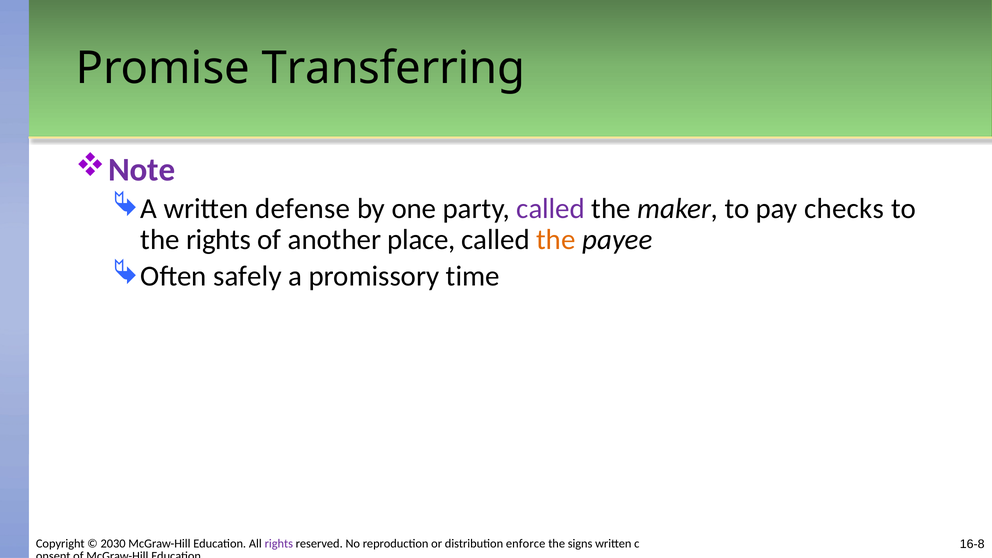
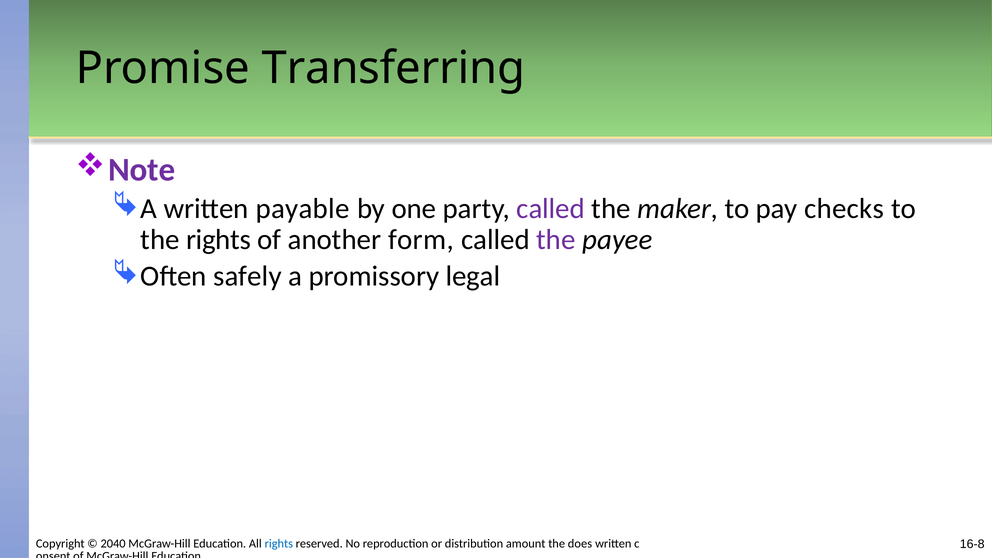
defense: defense -> payable (303, 209)
place: place -> form (421, 240)
the colour: orange -> purple (556, 240)
time: time -> legal (473, 276)
2030: 2030 -> 2040 (113, 544)
rights colour: purple -> blue (279, 544)
enforce: enforce -> amount (526, 544)
signs: signs -> does (580, 544)
